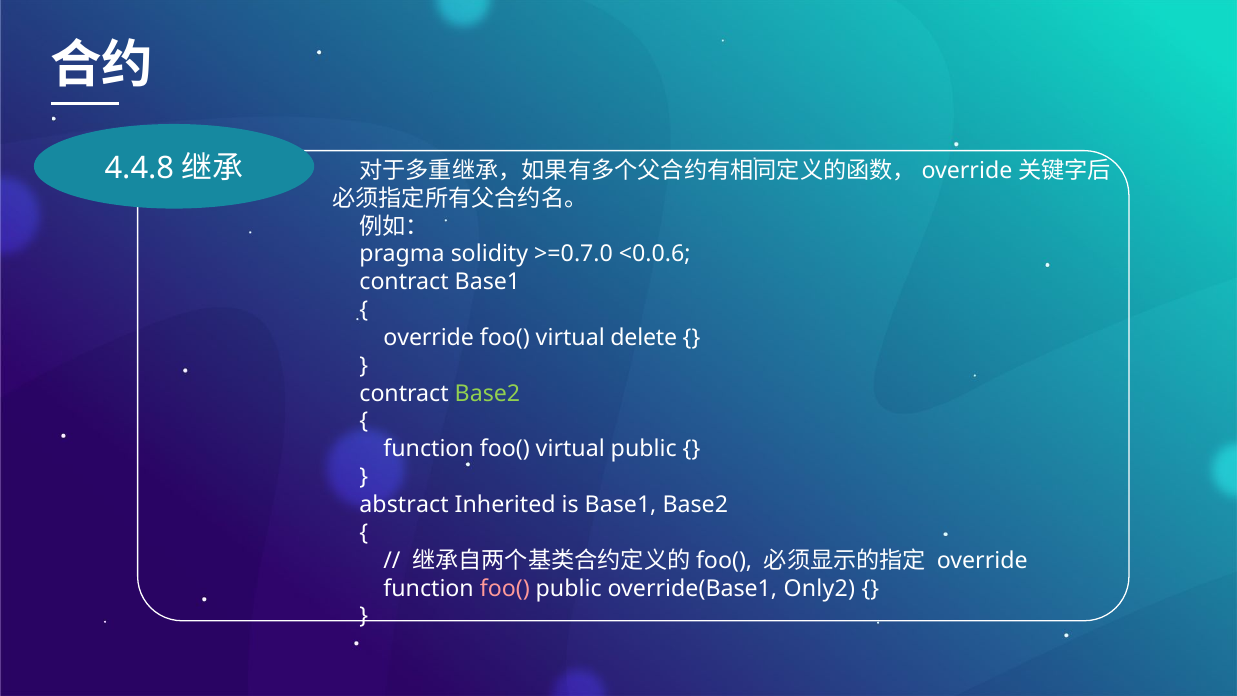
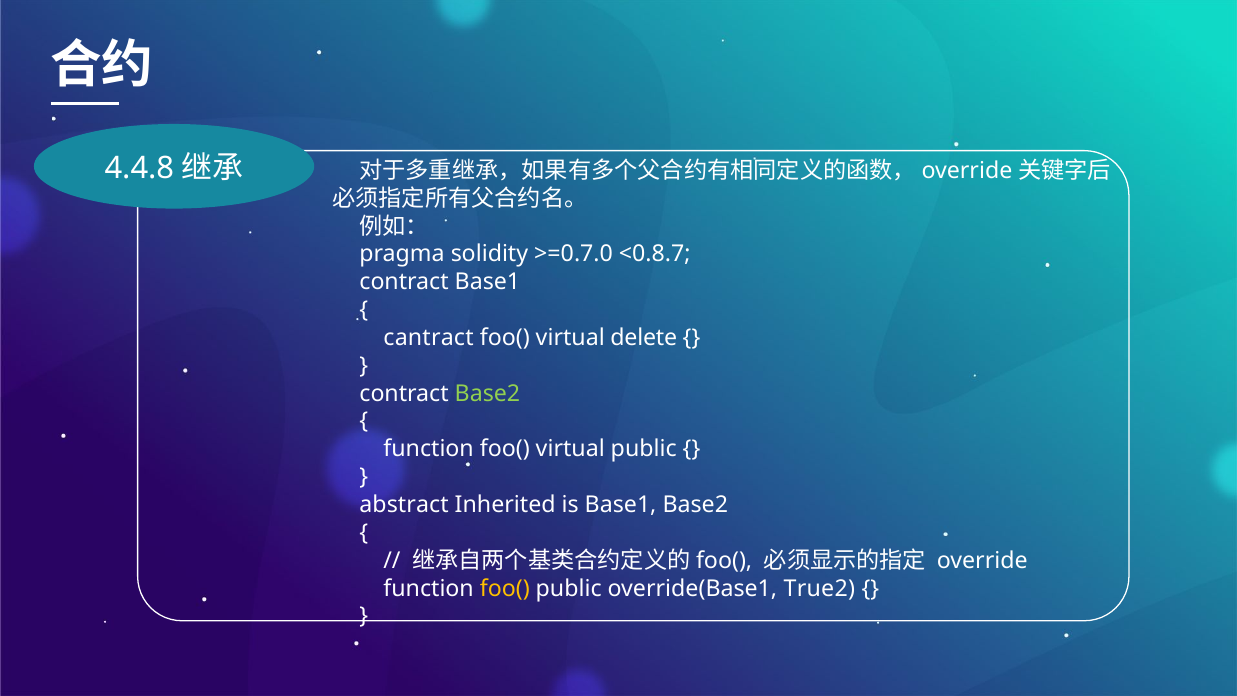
<0.0.6: <0.0.6 -> <0.8.7 (655, 254)
override: override -> cantract (429, 338)
foo( colour: pink -> yellow (505, 588)
Only2: Only2 -> True2 (819, 588)
